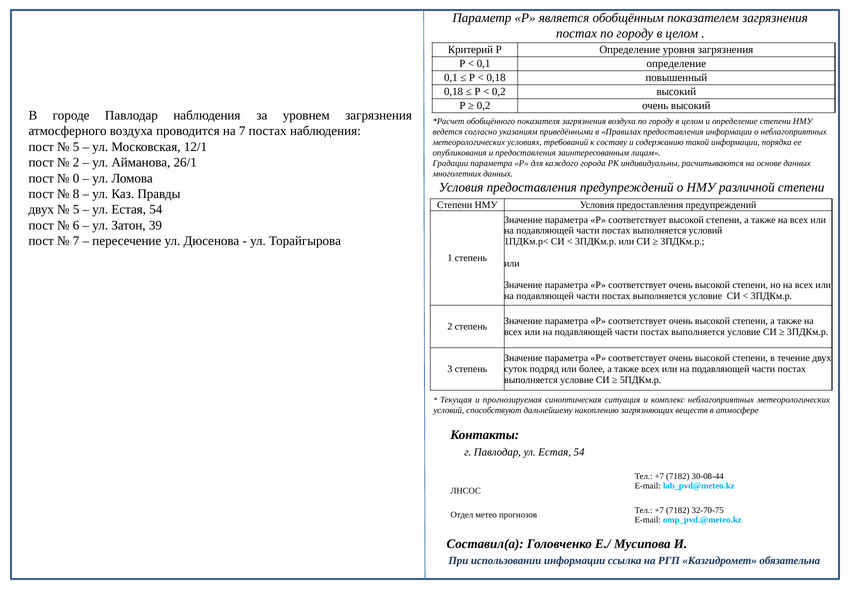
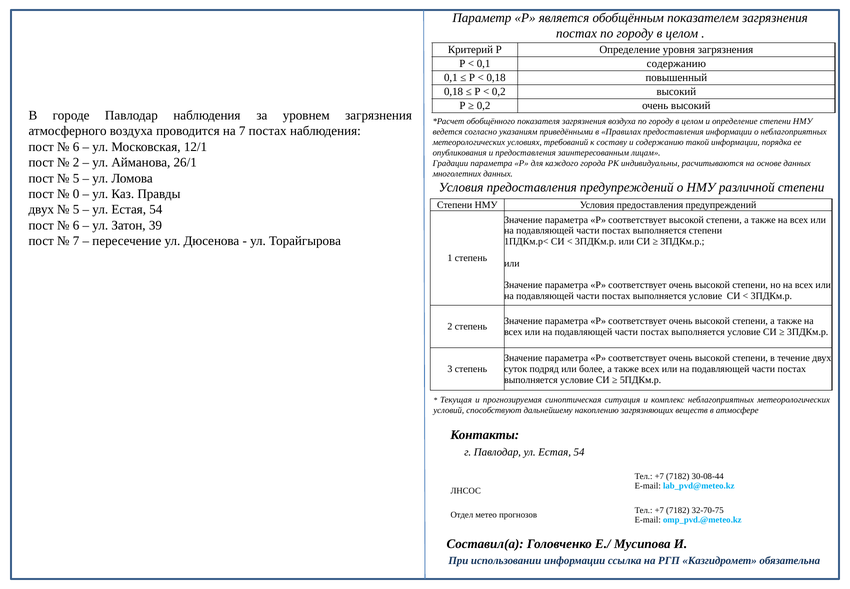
0,1 определение: определение -> содержанию (676, 64)
5: 5 -> 6 (76, 147)
0: 0 -> 5 (76, 178)
8: 8 -> 0 (76, 194)
выполняется условий: условий -> степени (705, 231)
